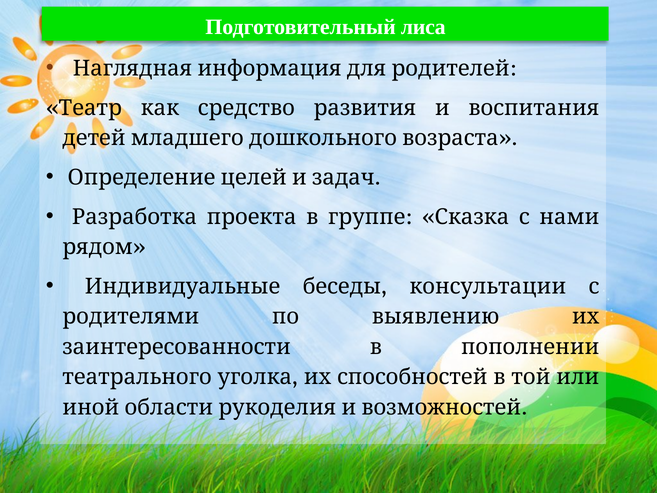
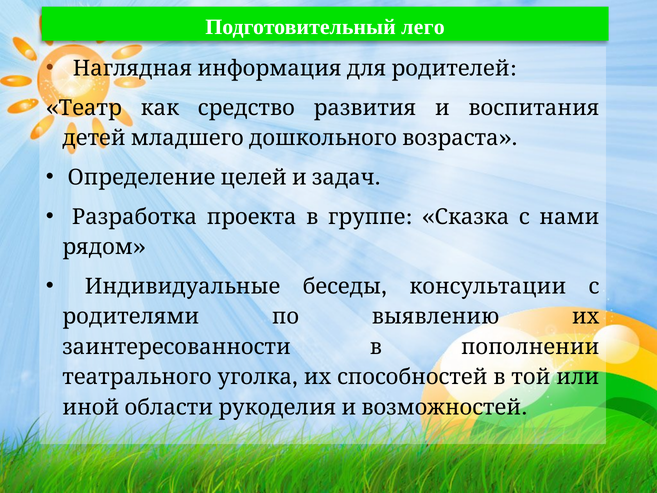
лиса: лиса -> лего (423, 27)
